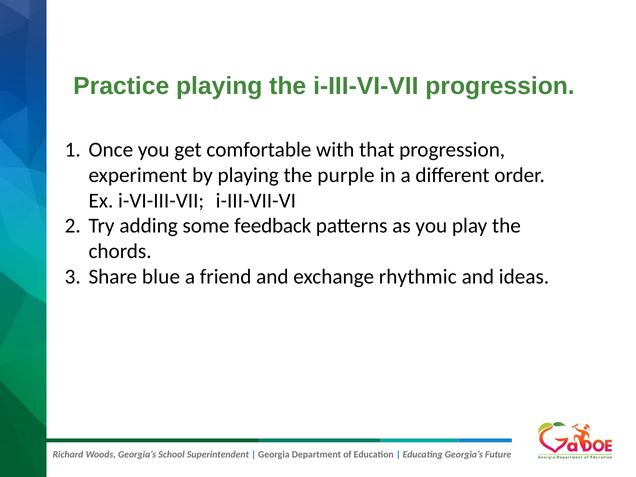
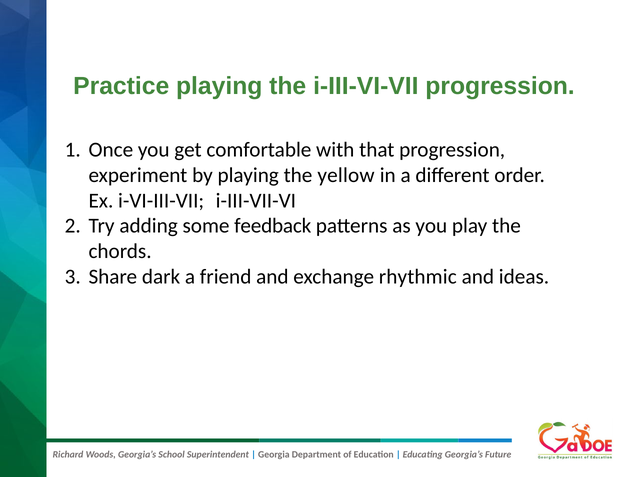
purple: purple -> yellow (346, 175)
blue: blue -> dark (161, 277)
